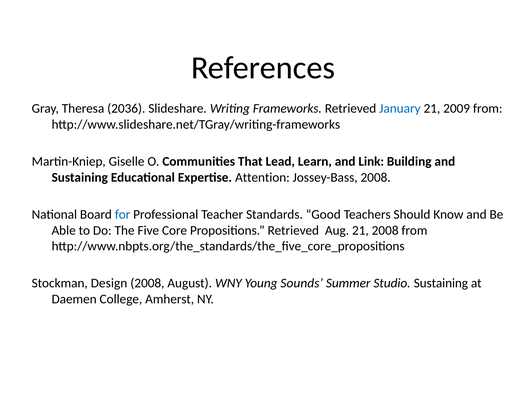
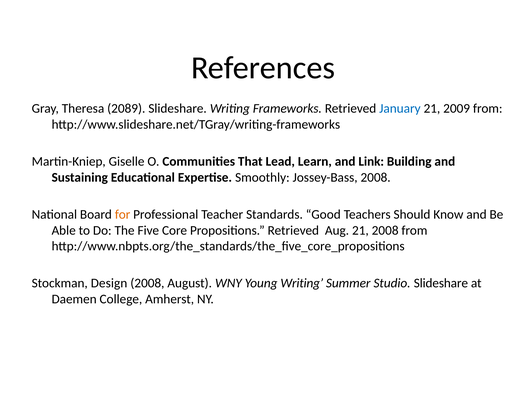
2036: 2036 -> 2089 (126, 108)
Attention: Attention -> Smoothly (262, 177)
for colour: blue -> orange (123, 214)
Young Sounds: Sounds -> Writing (302, 283)
Studio Sustaining: Sustaining -> Slideshare (441, 283)
